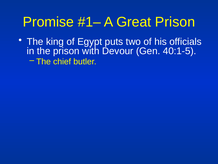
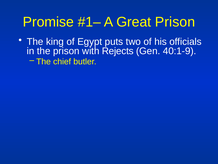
Devour: Devour -> Rejects (118, 51)
40:1-5: 40:1-5 -> 40:1-9 (180, 51)
